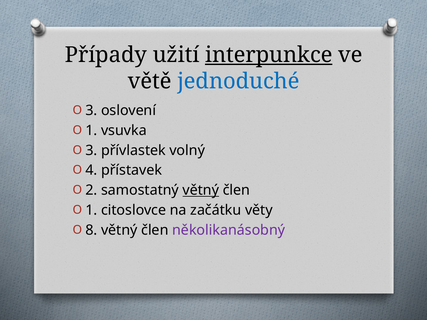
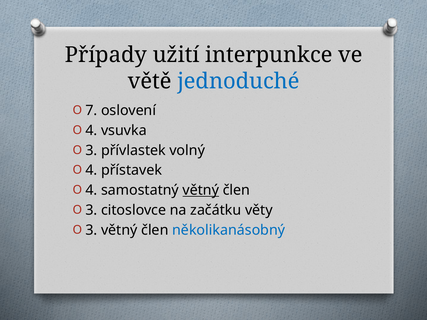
interpunkce underline: present -> none (269, 55)
3: 3 -> 7 (91, 111)
1: 1 -> 4 (91, 131)
2: 2 -> 4 (91, 190)
1: 1 -> 3 (91, 210)
8: 8 -> 3 (91, 230)
několikanásobný colour: purple -> blue (229, 230)
